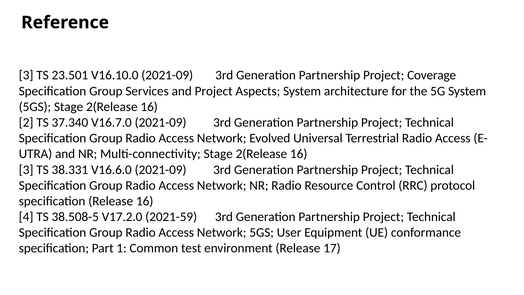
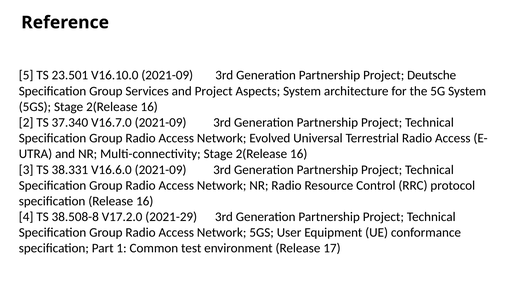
3: 3 -> 5 (26, 75)
Coverage: Coverage -> Deutsche (432, 75)
38.508-5: 38.508-5 -> 38.508-8 (75, 217)
2021-59: 2021-59 -> 2021-29 (171, 217)
